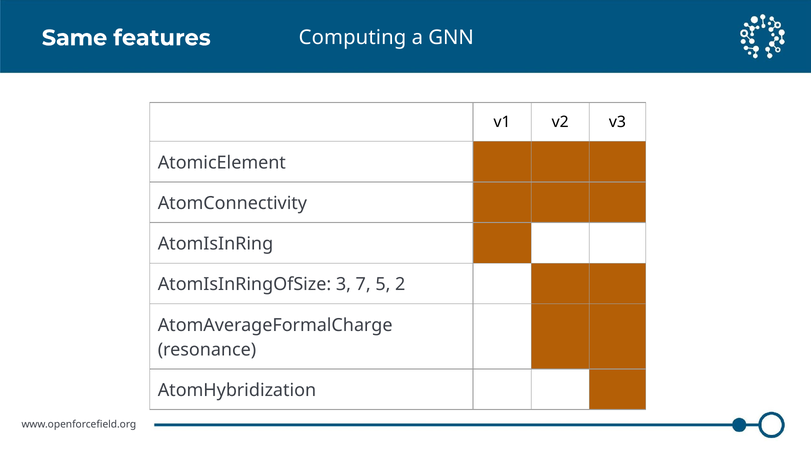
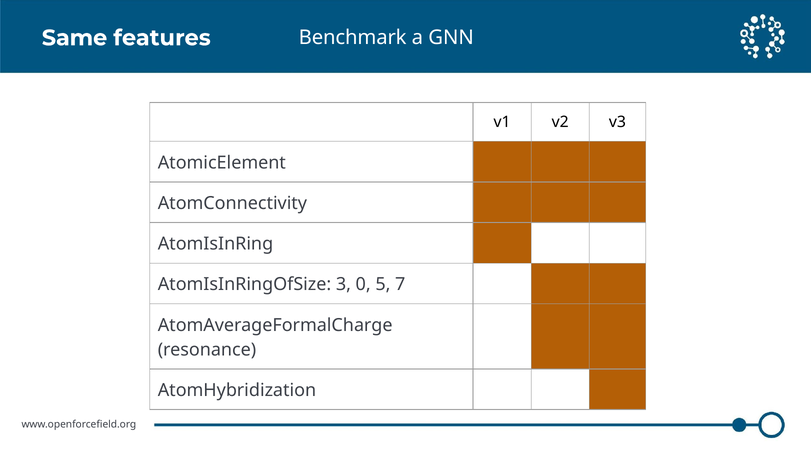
Computing: Computing -> Benchmark (353, 38)
7: 7 -> 0 (363, 285)
2: 2 -> 7 (400, 285)
